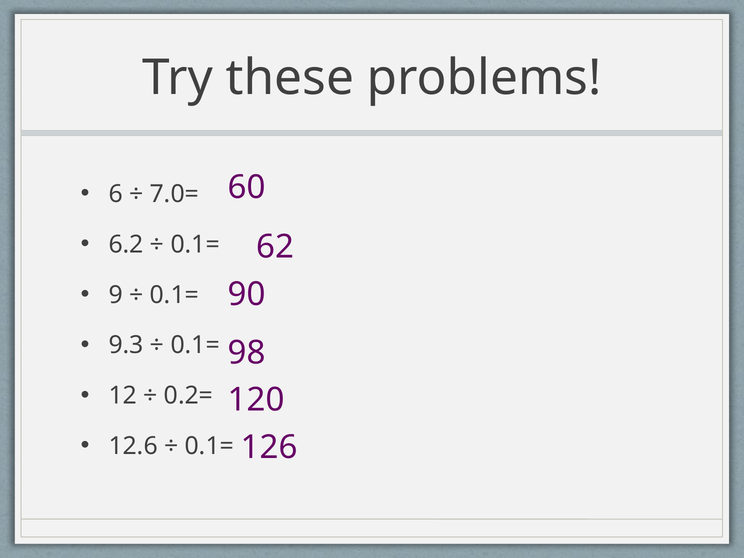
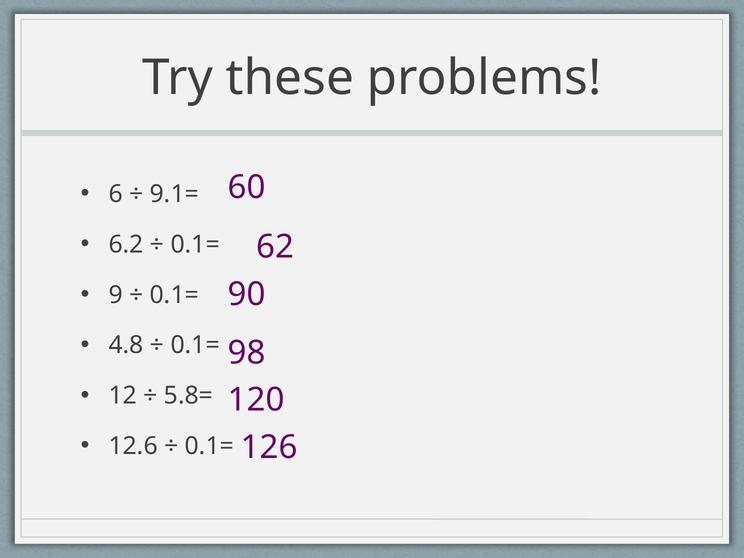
7.0=: 7.0= -> 9.1= (174, 194)
9.3: 9.3 -> 4.8 (126, 345)
0.2=: 0.2= -> 5.8= (189, 396)
